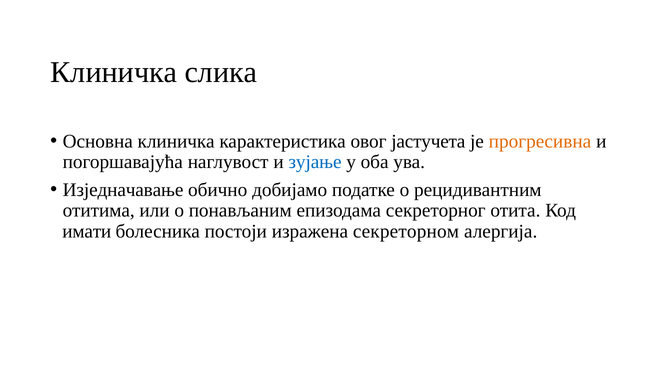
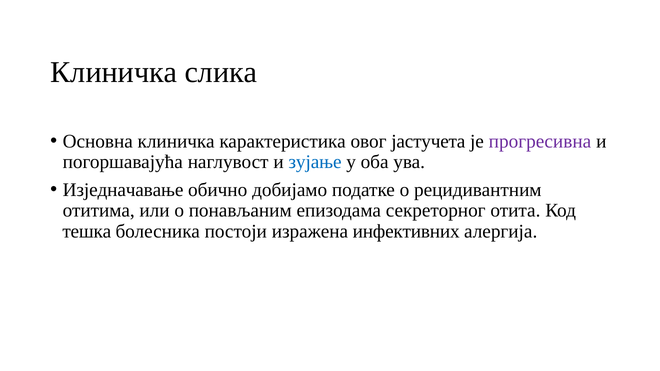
прогресивна colour: orange -> purple (540, 141)
имати: имати -> тешка (87, 231)
секреторном: секреторном -> инфективних (406, 231)
